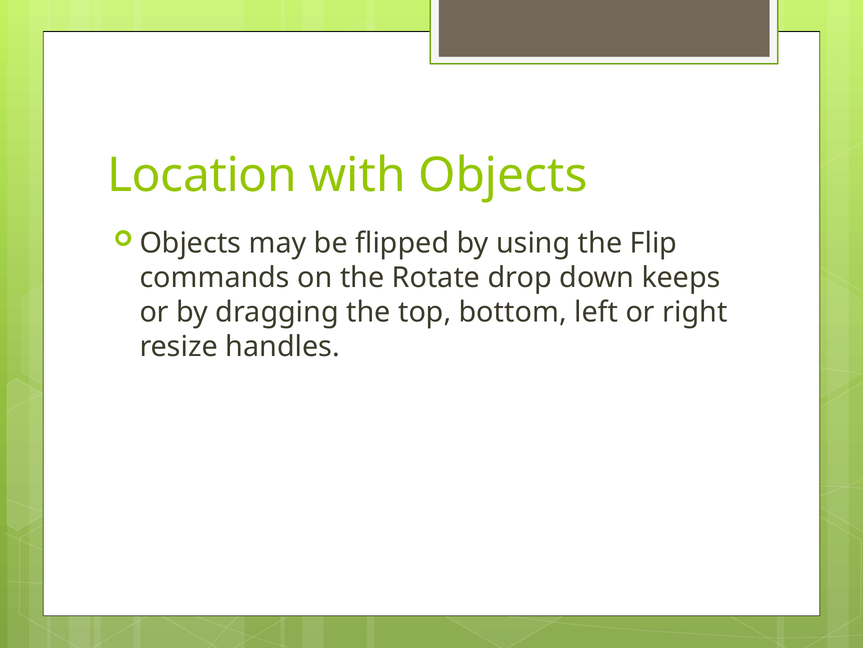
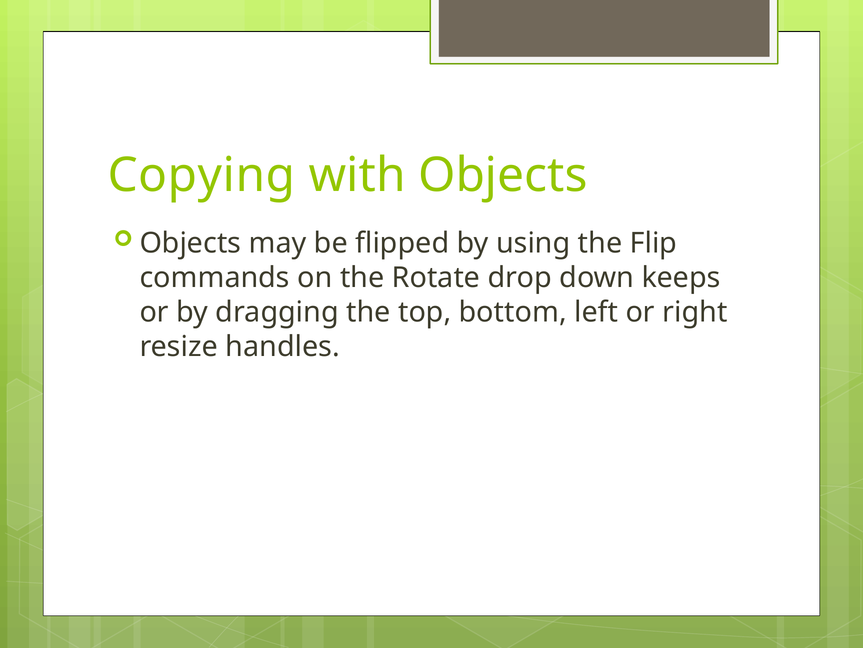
Location: Location -> Copying (201, 175)
